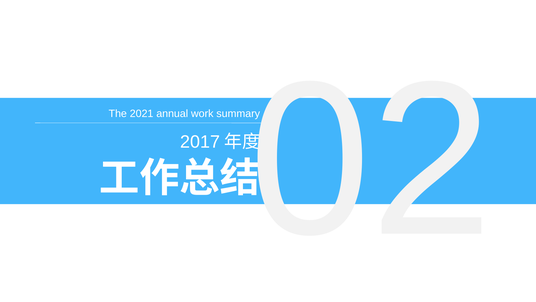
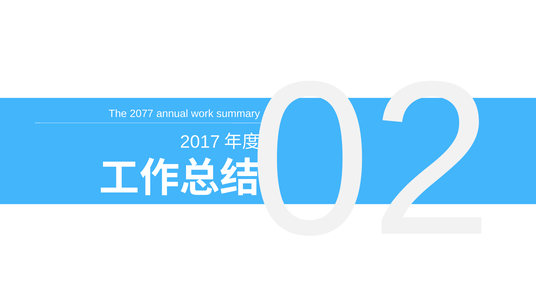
2021: 2021 -> 2077 (142, 113)
